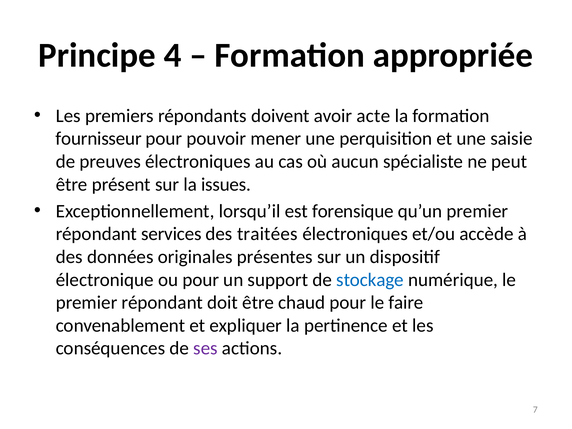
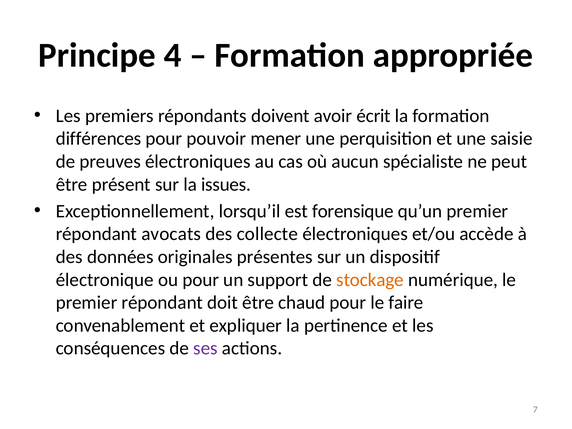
acte: acte -> écrit (374, 116)
fournisseur: fournisseur -> différences (99, 139)
services: services -> avocats (171, 234)
traitées: traitées -> collecte (267, 234)
stockage colour: blue -> orange (370, 280)
